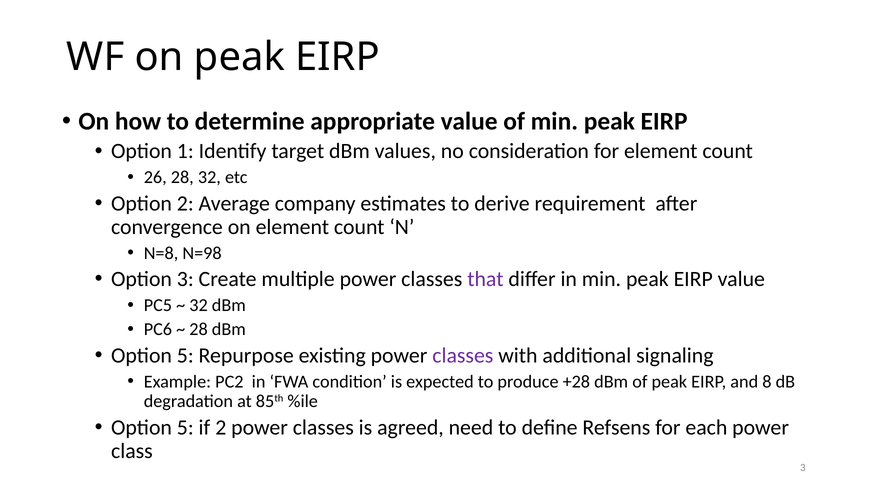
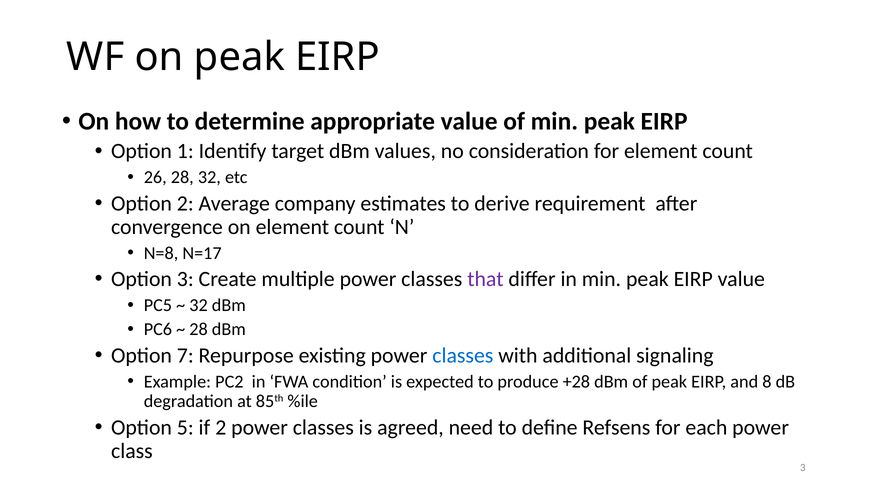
N=98: N=98 -> N=17 (202, 253)
5: 5 -> 7 (185, 356)
classes colour: purple -> blue (463, 356)
